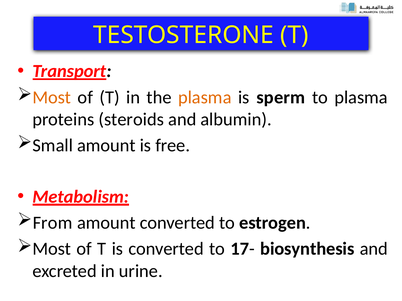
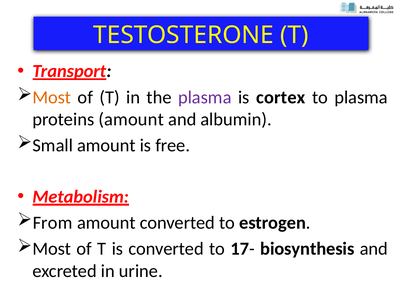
plasma colour: orange -> purple (205, 97)
sperm: sperm -> cortex (281, 97)
proteins steroids: steroids -> amount (131, 120)
